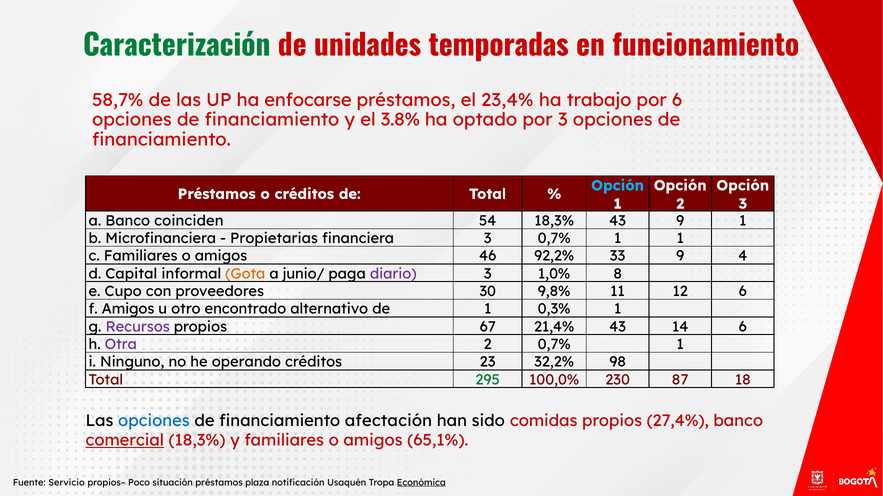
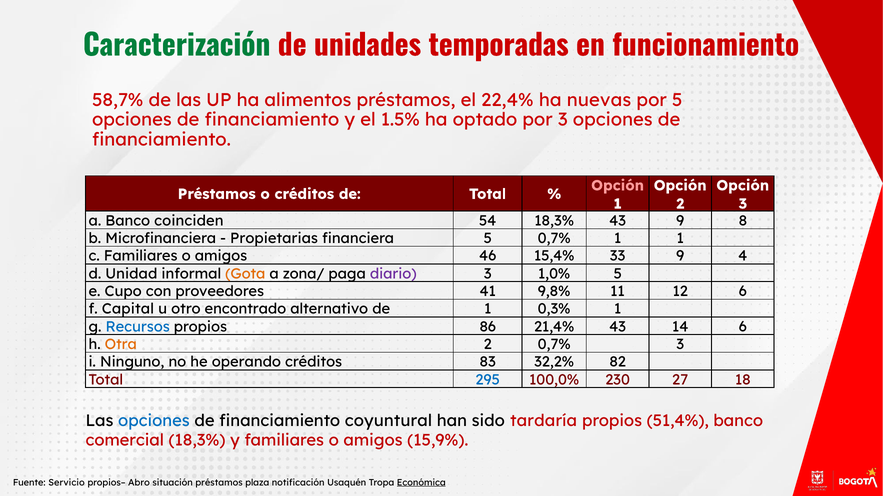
enfocarse: enfocarse -> alimentos (308, 100)
23,4%: 23,4% -> 22,4% (507, 100)
trabajo: trabajo -> nuevas (599, 100)
por 6: 6 -> 5 (677, 100)
3.8%: 3.8% -> 1.5% (400, 120)
Opción colour: light blue -> pink (618, 186)
9 1: 1 -> 8 (743, 221)
financiera 3: 3 -> 5 (488, 239)
92,2%: 92,2% -> 15,4% (554, 256)
Capital: Capital -> Unidad (131, 274)
junio/: junio/ -> zona/ (304, 274)
1,0% 8: 8 -> 5 (618, 274)
30: 30 -> 41 (488, 292)
f Amigos: Amigos -> Capital (128, 310)
Recursos colour: purple -> blue (138, 327)
67: 67 -> 86 (488, 327)
Otra colour: purple -> orange (121, 345)
2 0,7% 1: 1 -> 3 (680, 345)
23: 23 -> 83 (488, 363)
98: 98 -> 82 (618, 363)
295 colour: green -> blue (488, 380)
87: 87 -> 27 (680, 380)
afectación: afectación -> coyuntural (388, 421)
comidas: comidas -> tardaría (544, 421)
27,4%: 27,4% -> 51,4% (678, 421)
comercial underline: present -> none (125, 441)
65,1%: 65,1% -> 15,9% (438, 441)
Poco: Poco -> Abro (139, 483)
